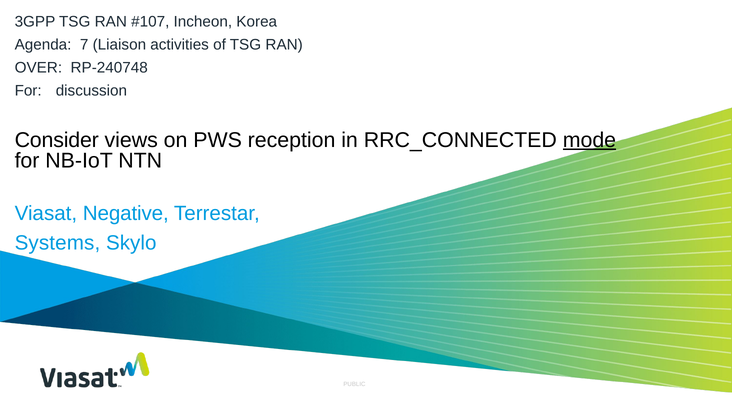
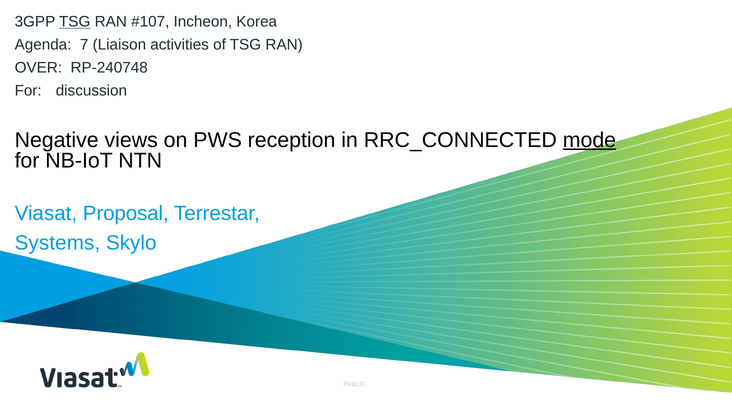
TSG underline: none -> present (75, 22)
Consider: Consider -> Negative (57, 140)
Negative: Negative -> Proposal (126, 214)
